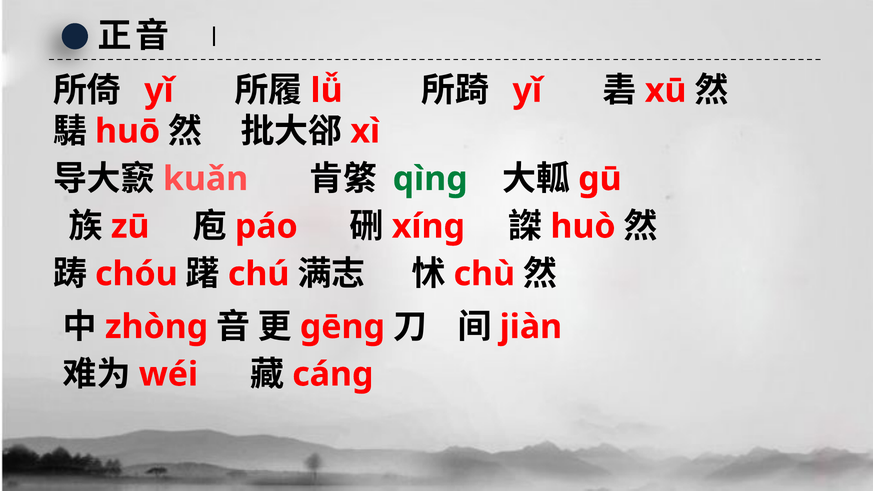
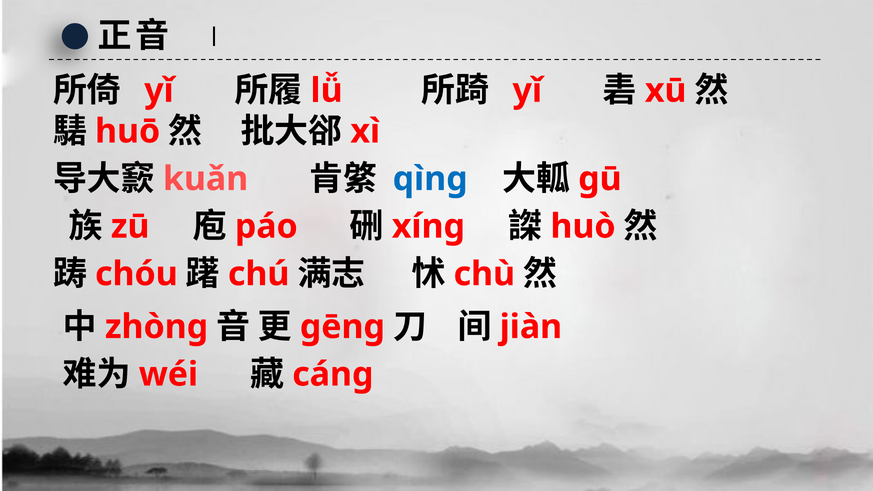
qìng colour: green -> blue (430, 179)
